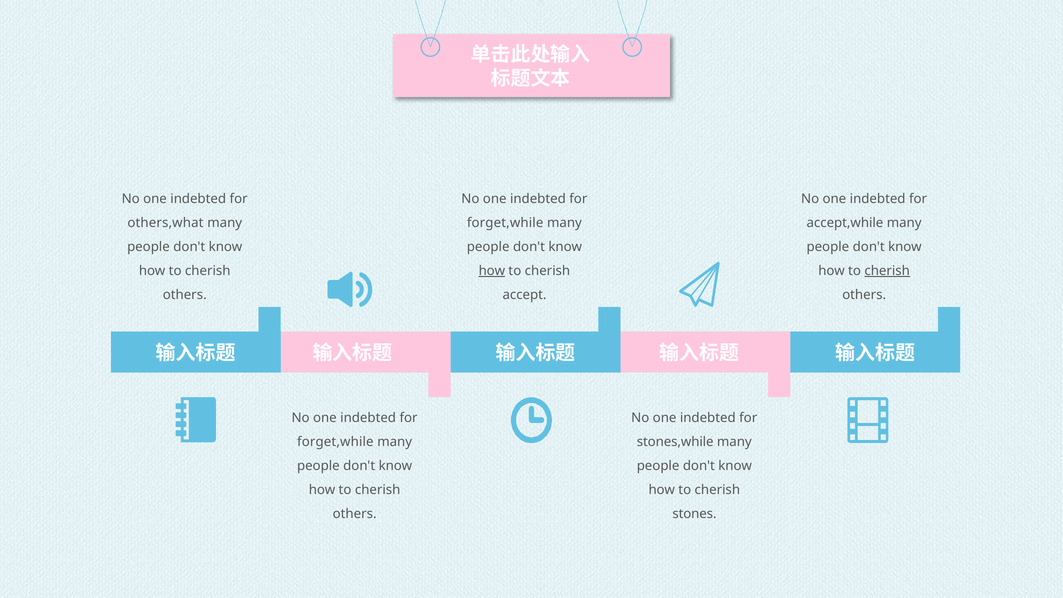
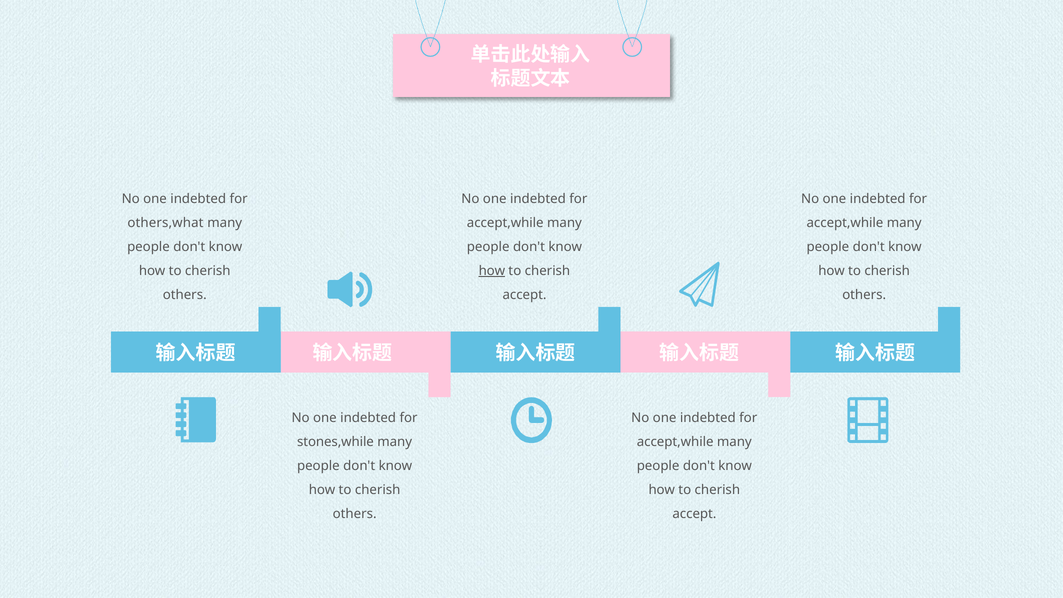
forget,while: forget,while -> accept,while (505, 223)
cherish underline: present -> none (887, 271)
forget,while: forget,while -> stones,while (335, 442)
stones,while: stones,while -> accept,while (675, 442)
stones: stones -> accept (694, 514)
